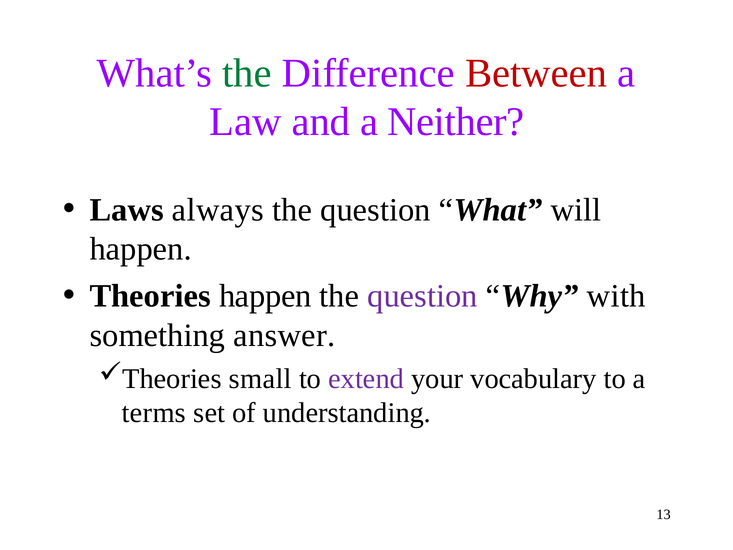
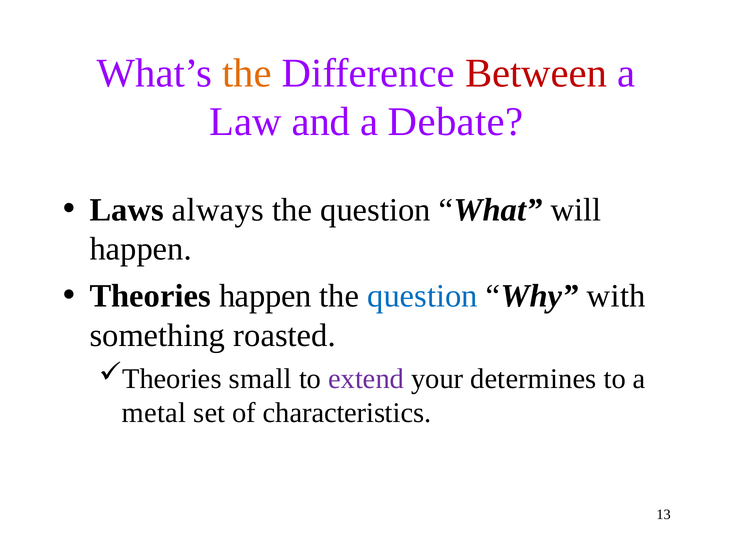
the colour: green -> orange (247, 73)
Neither: Neither -> Debate (456, 122)
question colour: purple -> blue (423, 296)
answer: answer -> roasted (285, 335)
vocabulary: vocabulary -> determines (533, 379)
terms: terms -> metal (154, 413)
understanding: understanding -> characteristics (347, 413)
